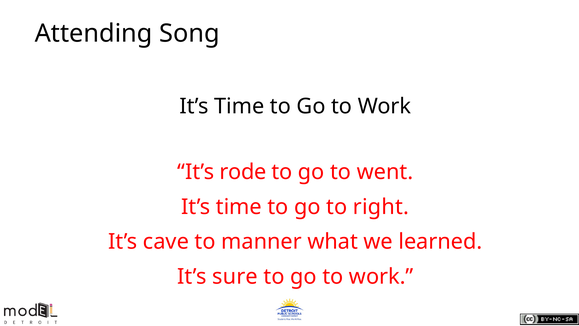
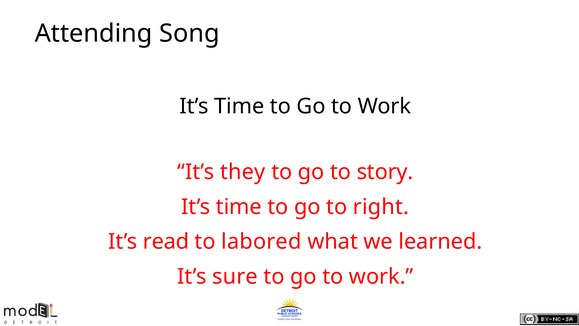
rode: rode -> they (243, 172)
went: went -> story (385, 172)
cave: cave -> read (166, 241)
manner: manner -> labored (261, 241)
